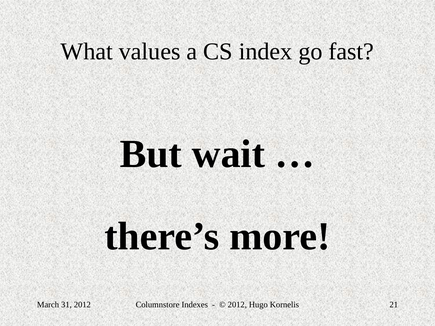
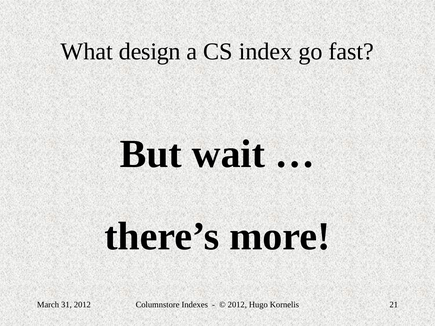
values: values -> design (150, 52)
